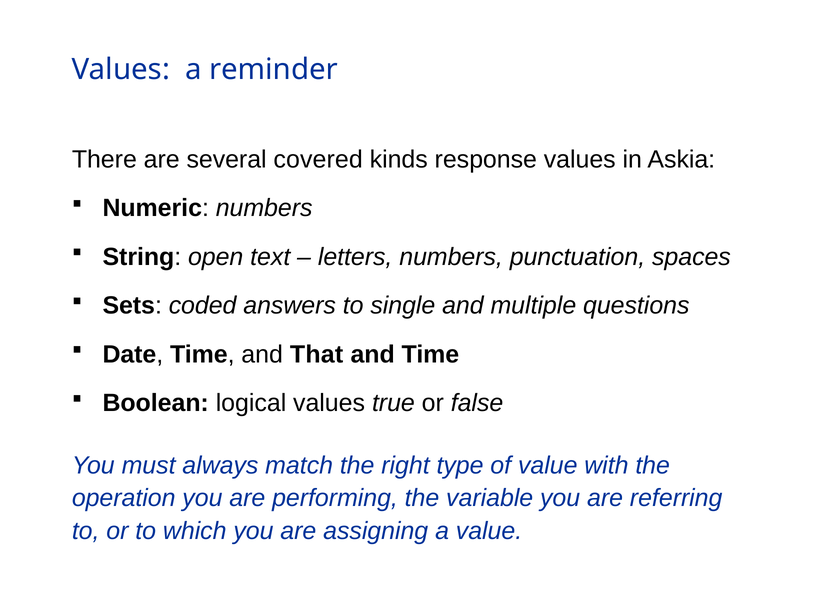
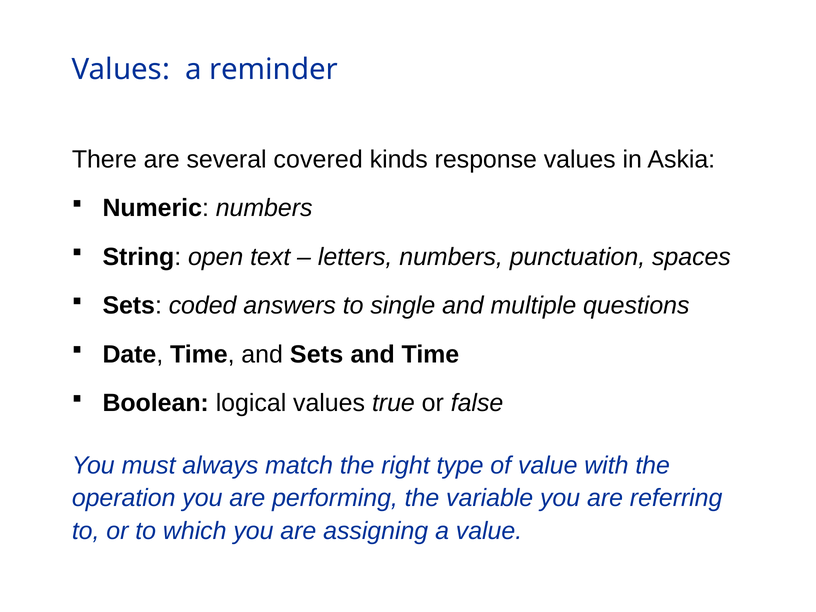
and That: That -> Sets (317, 354)
